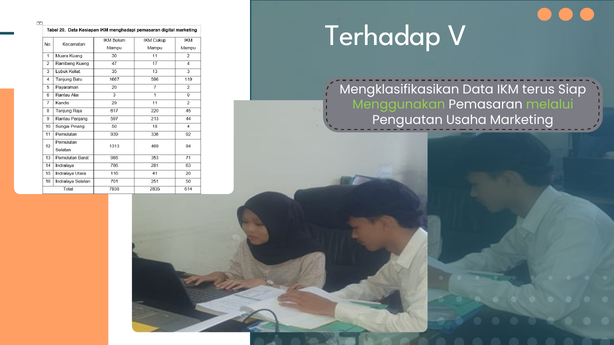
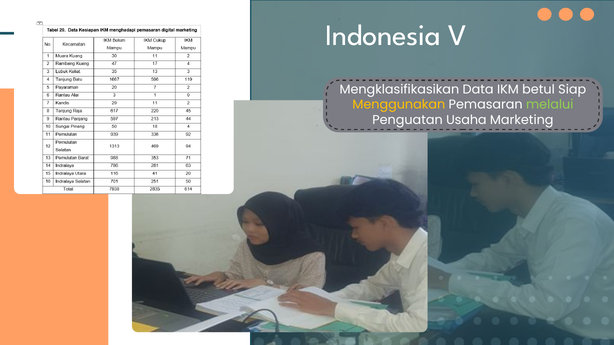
Terhadap: Terhadap -> Indonesia (383, 35)
terus: terus -> betul (539, 89)
Menggunakan colour: light green -> yellow (399, 105)
